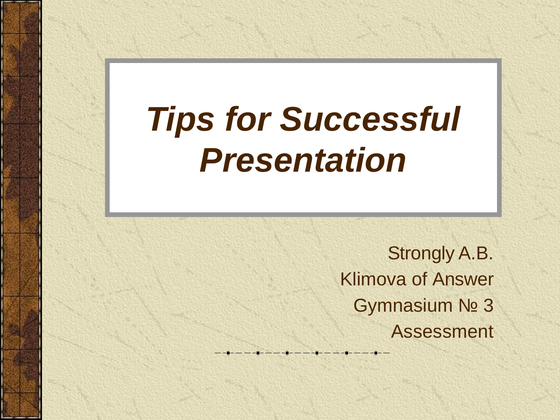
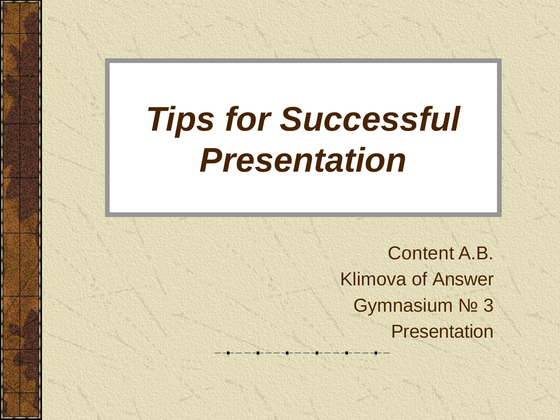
Strongly: Strongly -> Content (421, 253)
Assessment: Assessment -> Presentation (442, 332)
